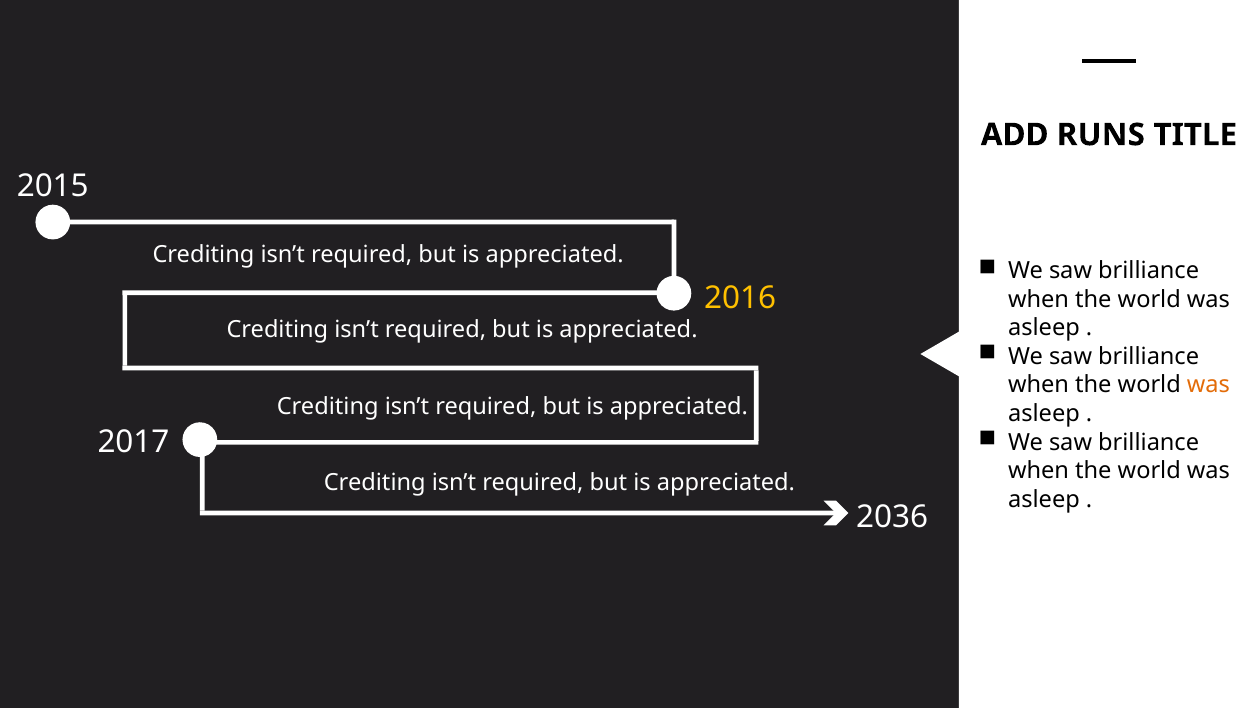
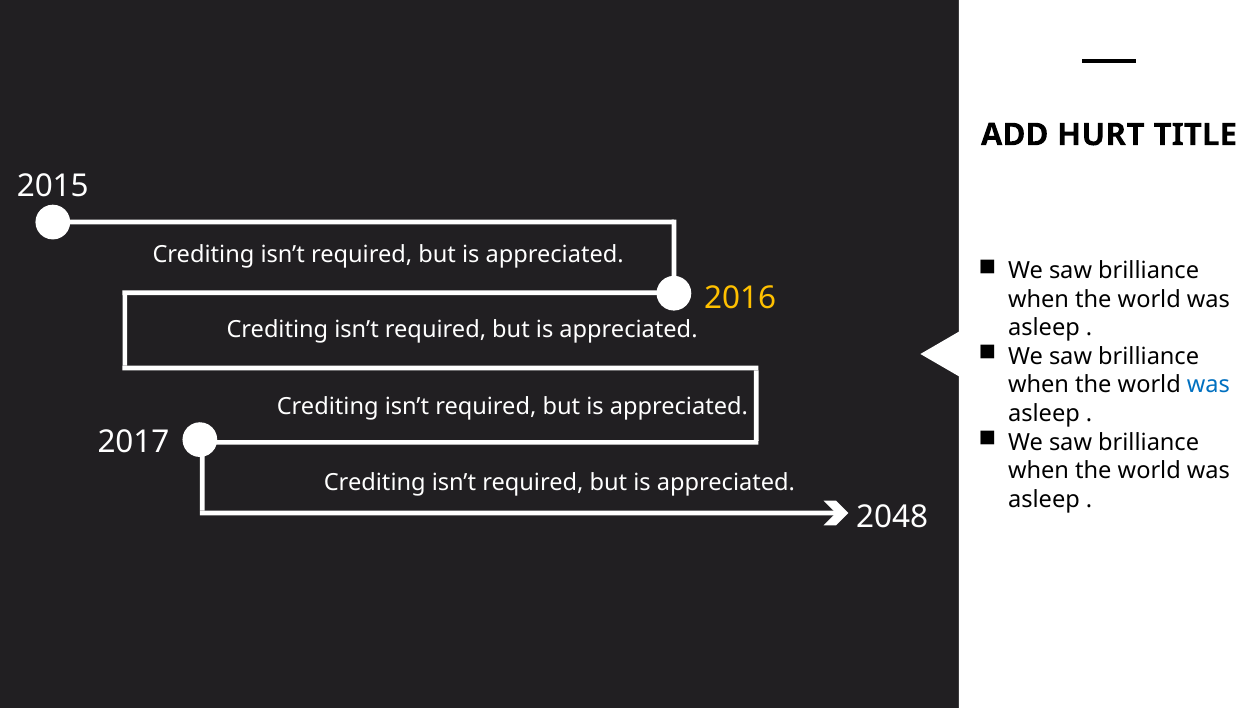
RUNS: RUNS -> HURT (1101, 135)
was colour: orange -> blue (1208, 385)
2036: 2036 -> 2048 (892, 517)
